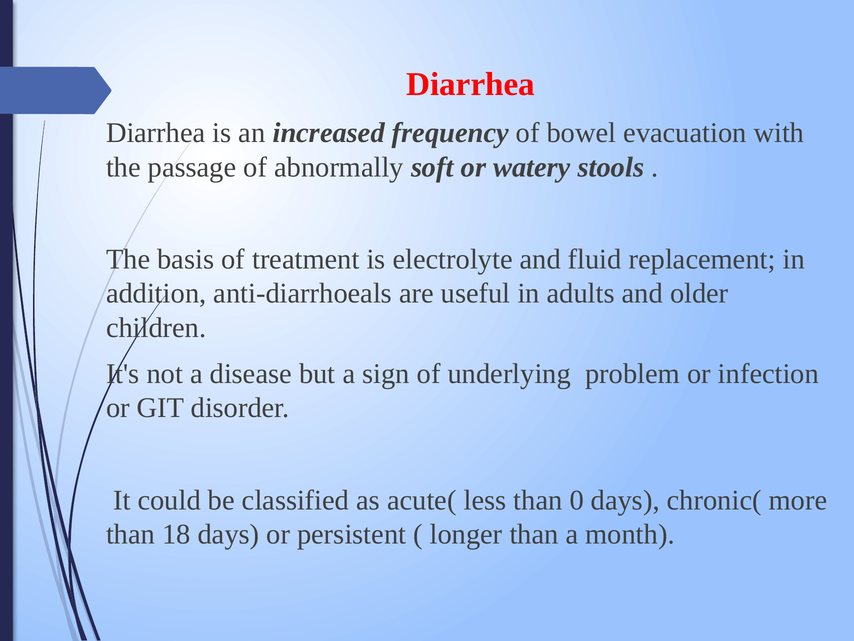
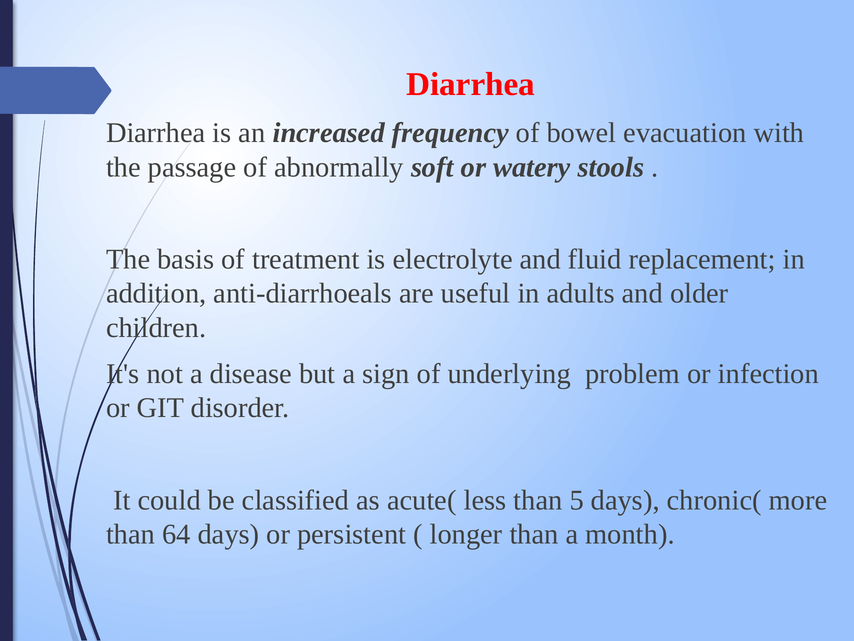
0: 0 -> 5 (577, 500)
18: 18 -> 64 (176, 534)
